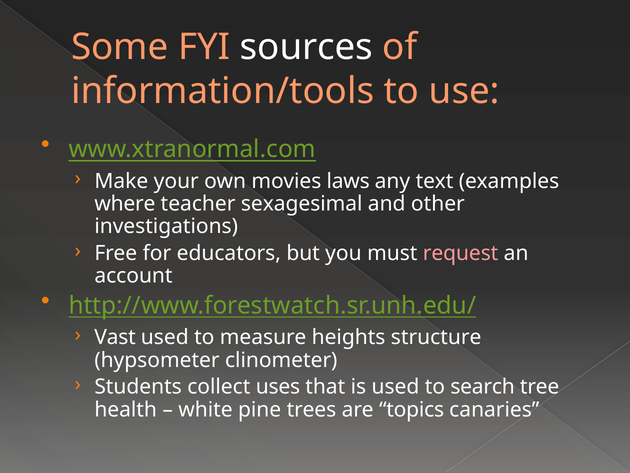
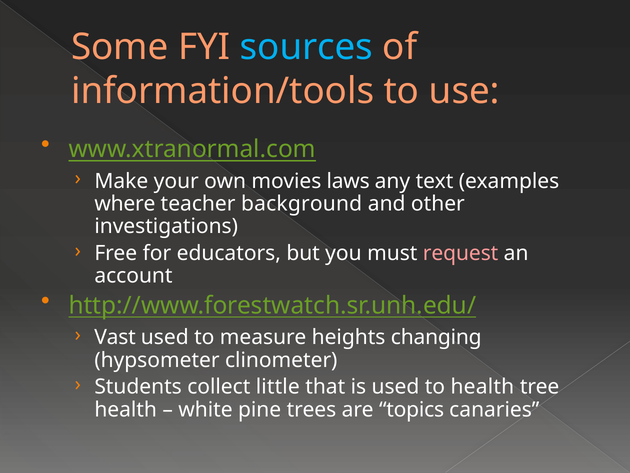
sources colour: white -> light blue (306, 47)
sexagesimal: sexagesimal -> background (302, 204)
structure: structure -> changing (436, 337)
uses: uses -> little (278, 386)
to search: search -> health (482, 386)
